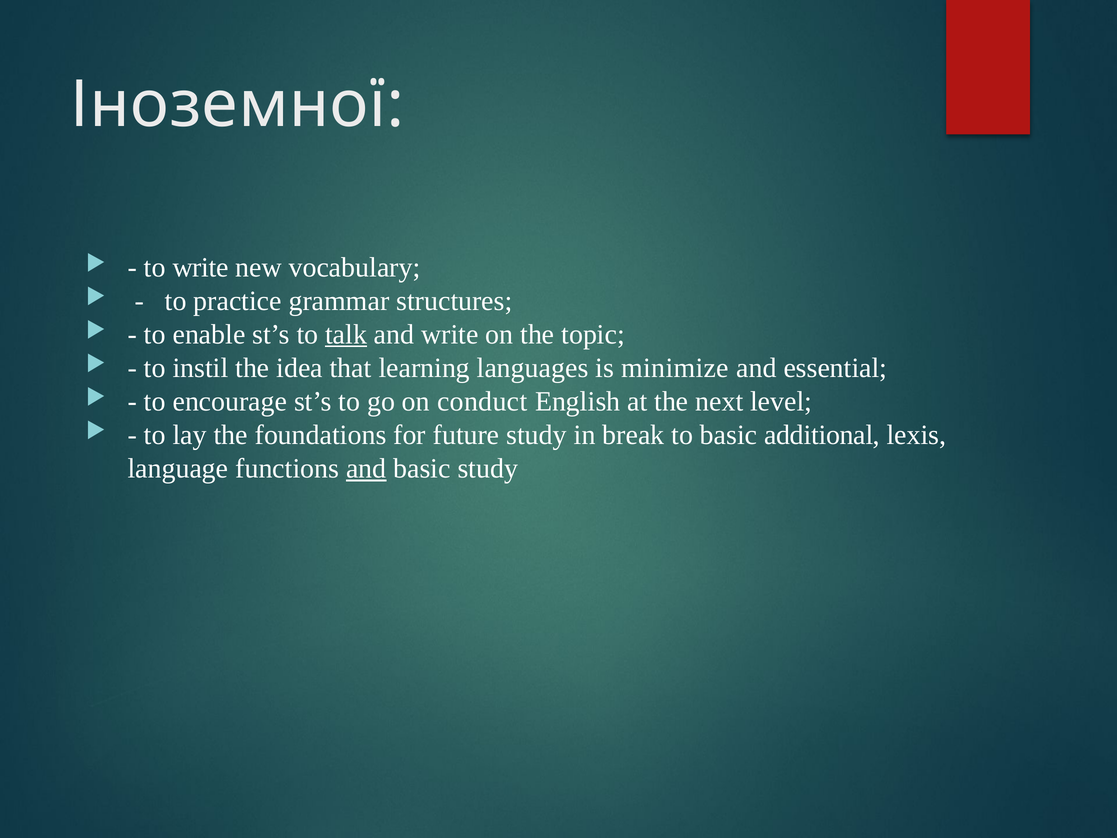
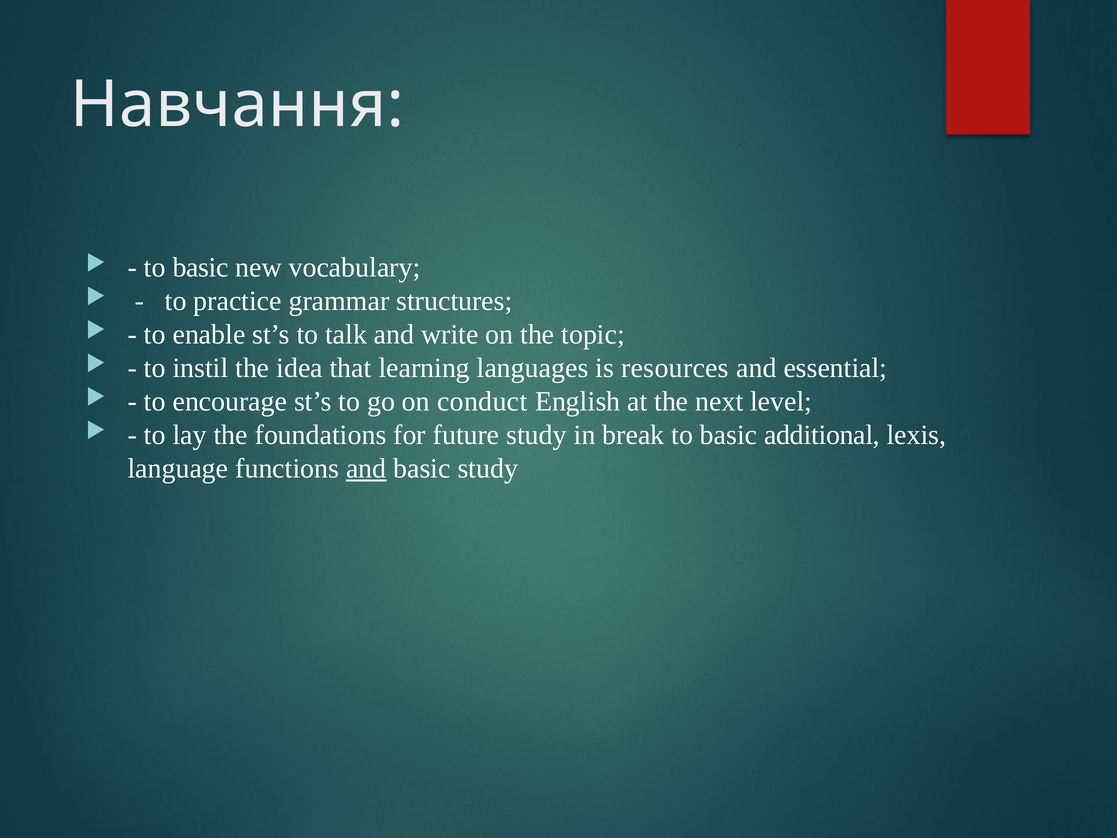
Іноземної: Іноземної -> Навчання (237, 105)
write: write -> basic (201, 267)
talk underline: present -> none (346, 334)
minimize: minimize -> resources (675, 368)
